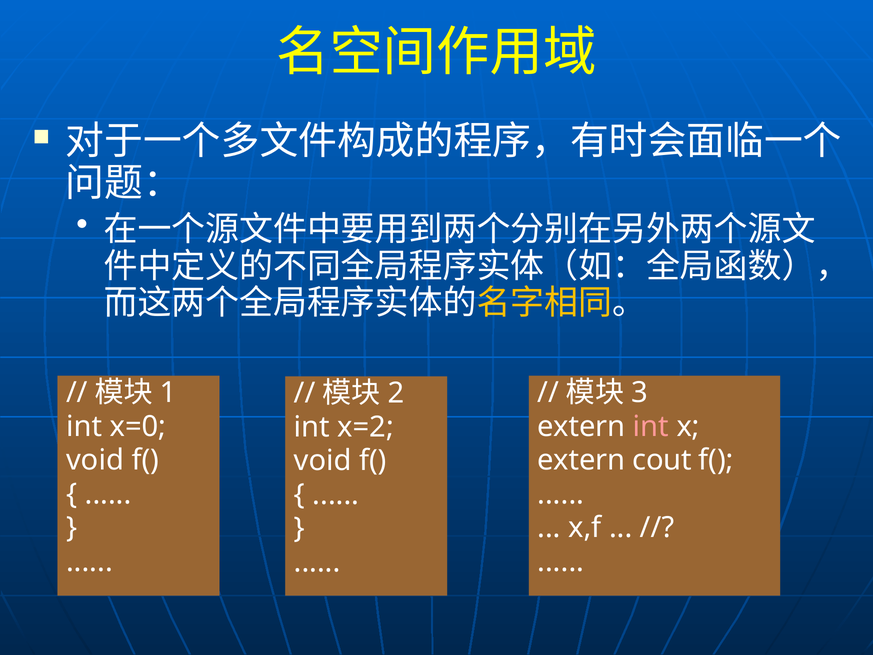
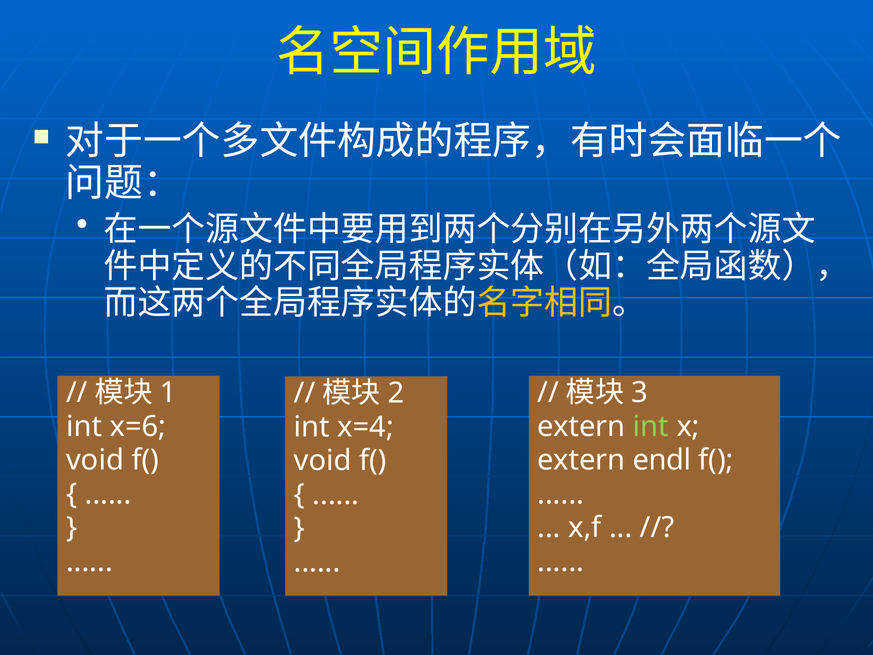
x=0: x=0 -> x=6 (138, 426)
int colour: pink -> light green (651, 426)
x=2: x=2 -> x=4 (366, 427)
cout: cout -> endl (662, 460)
